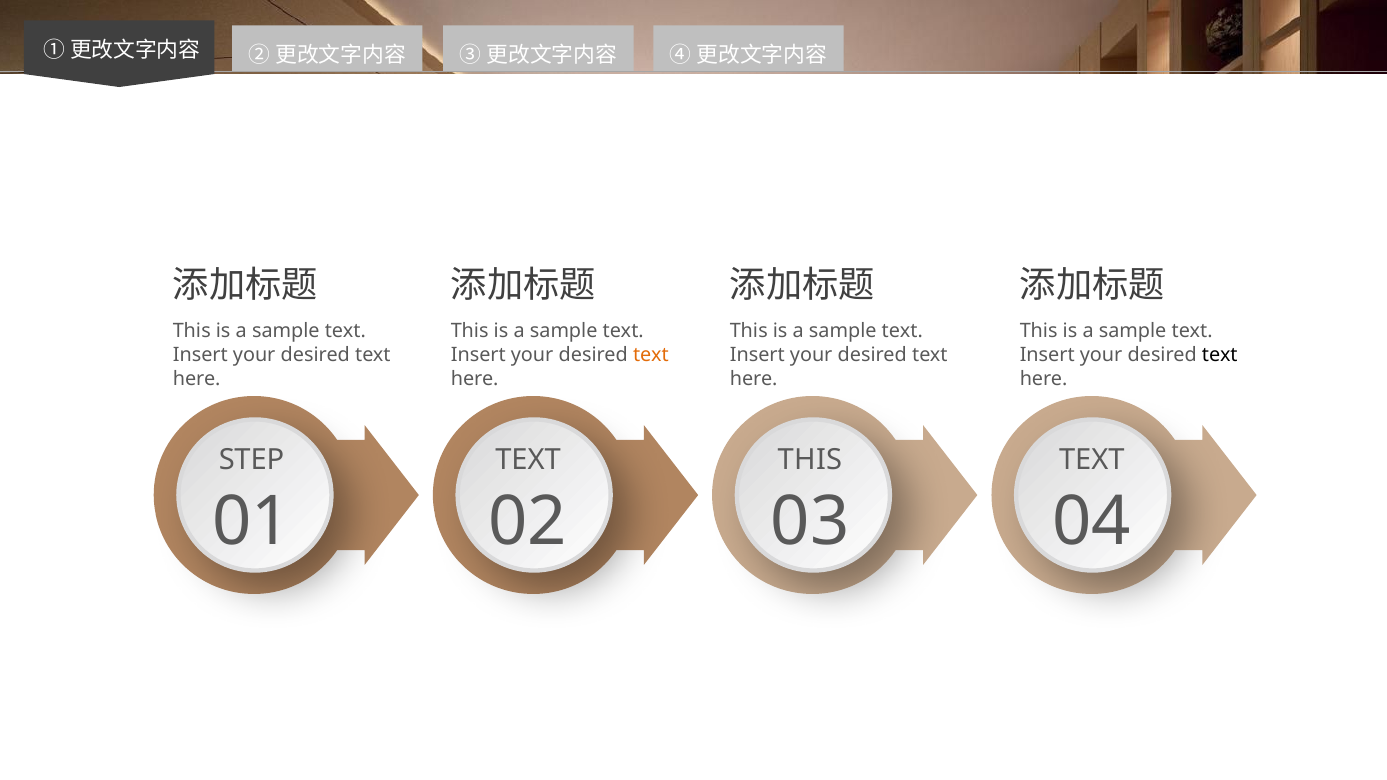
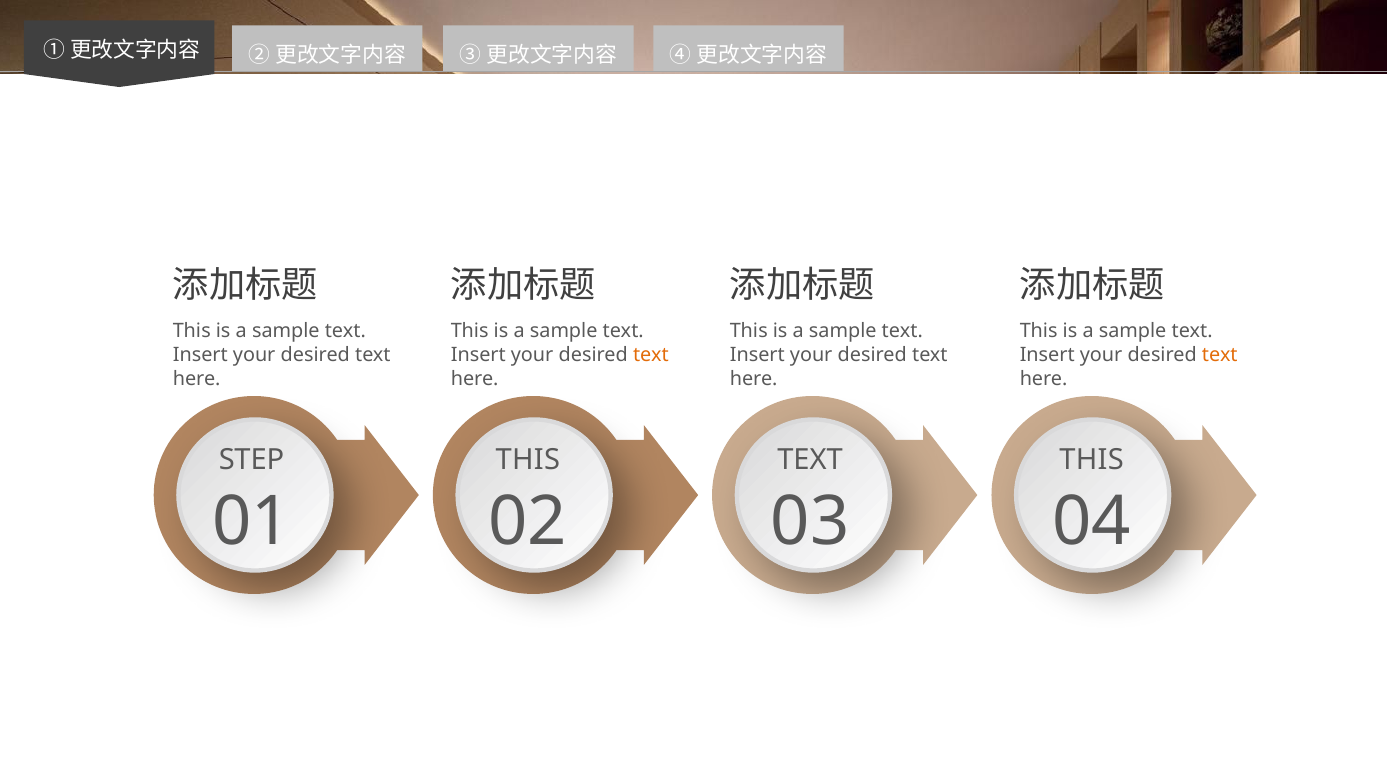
text colour: black -> orange (1220, 355)
TEXT: TEXT -> THIS (528, 460)
THIS: THIS -> TEXT (810, 460)
TEXT: TEXT -> THIS (1092, 460)
